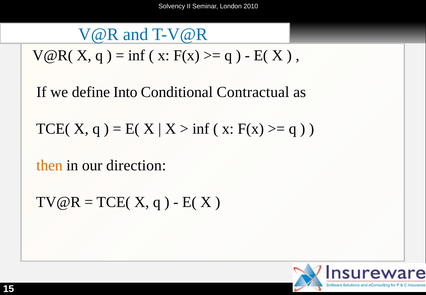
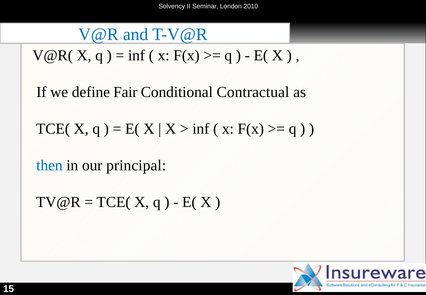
Into: Into -> Fair (125, 92)
then colour: orange -> blue (49, 165)
direction: direction -> principal (136, 165)
